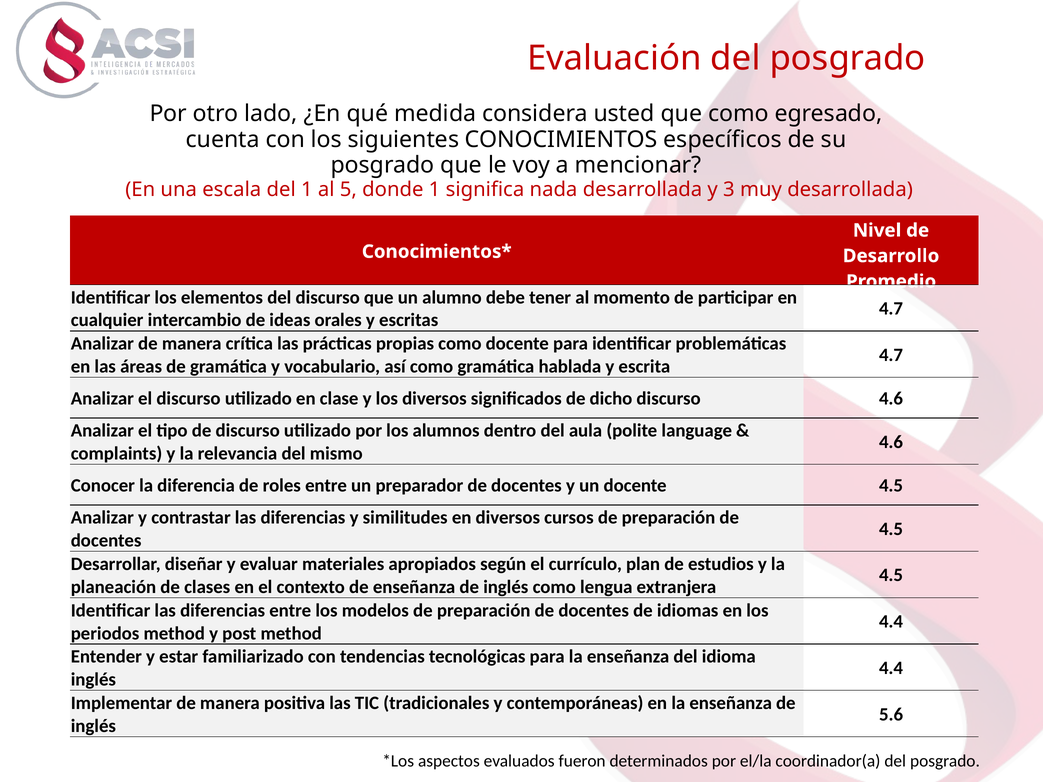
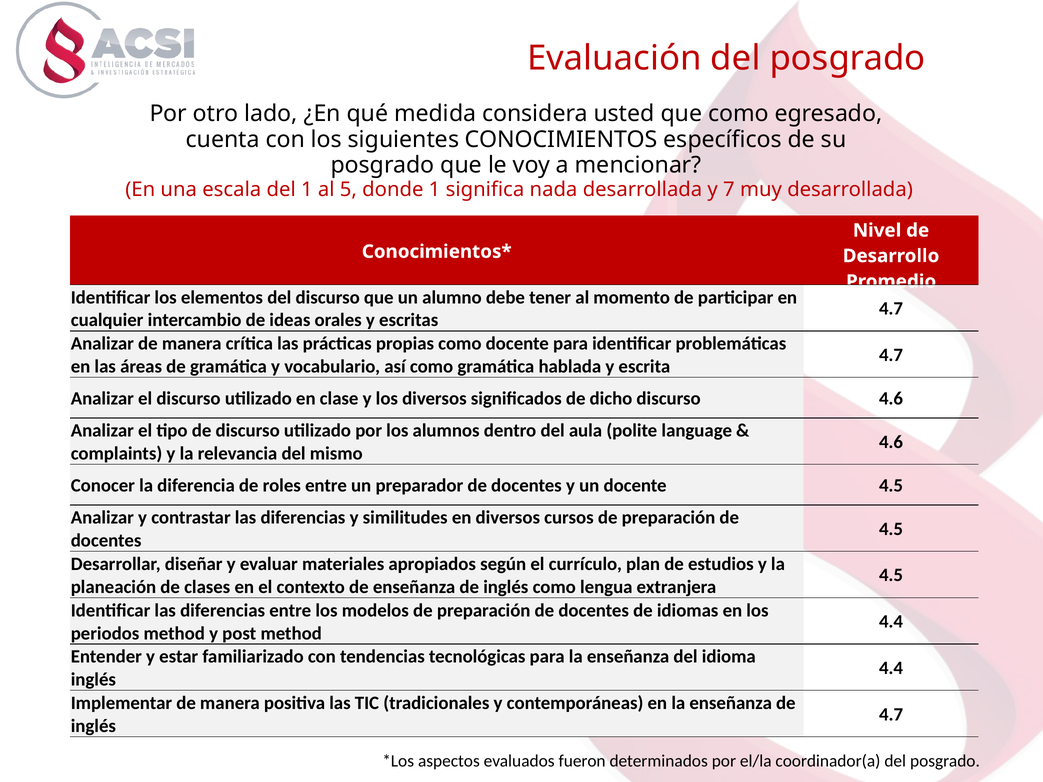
3: 3 -> 7 (729, 190)
5.6: 5.6 -> 4.7 (891, 715)
